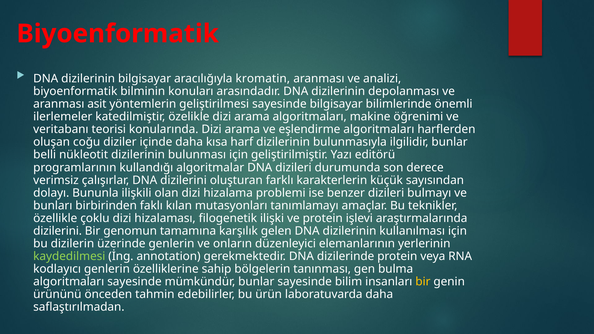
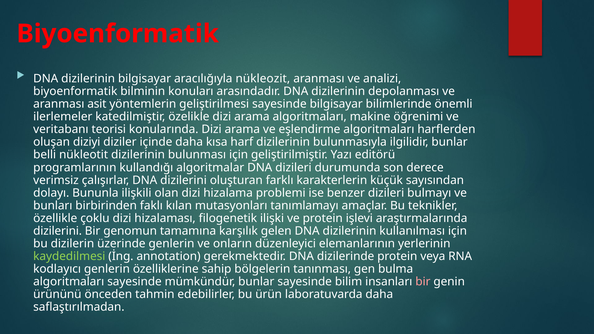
kromatin: kromatin -> nükleozit (263, 79)
coğu: coğu -> diziyi (87, 142)
bir colour: yellow -> pink (423, 282)
